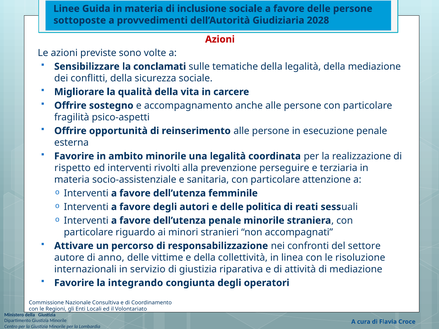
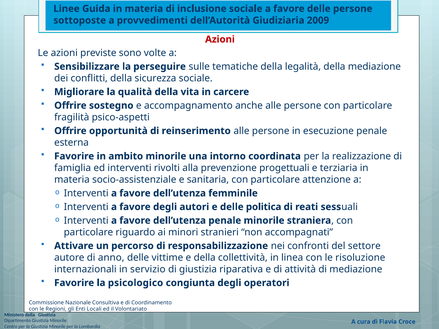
2028: 2028 -> 2009 (318, 20)
conclamati: conclamati -> perseguire (160, 67)
una legalità: legalità -> intorno (228, 156)
rispetto: rispetto -> famiglia (73, 168)
perseguire: perseguire -> progettuali (284, 168)
integrando: integrando -> psicologico (136, 283)
